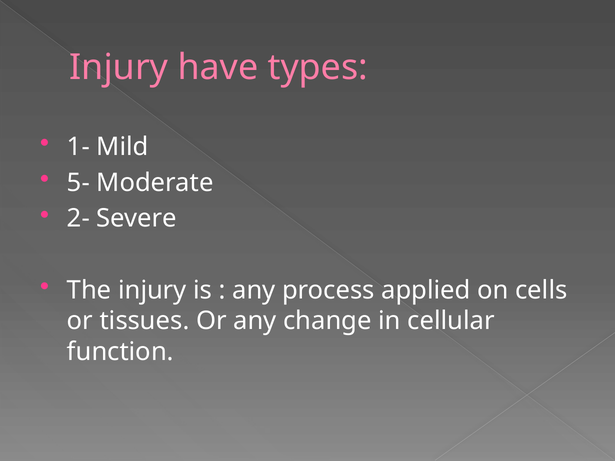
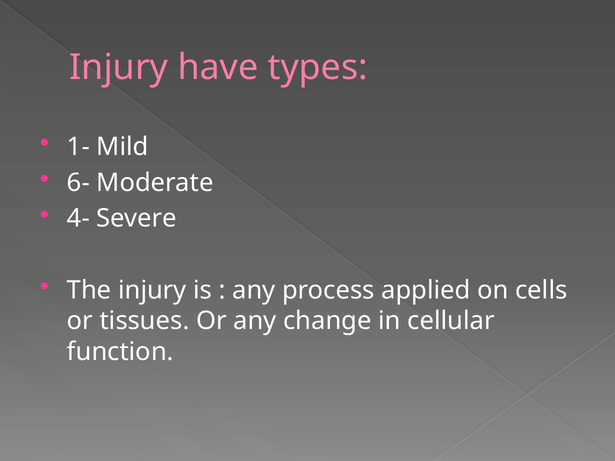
5-: 5- -> 6- (78, 183)
2-: 2- -> 4- (78, 219)
